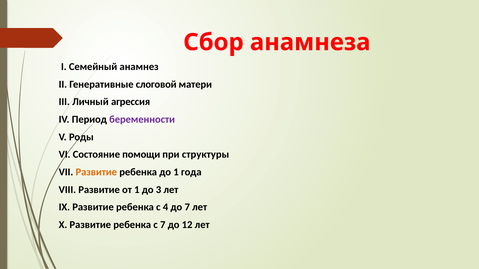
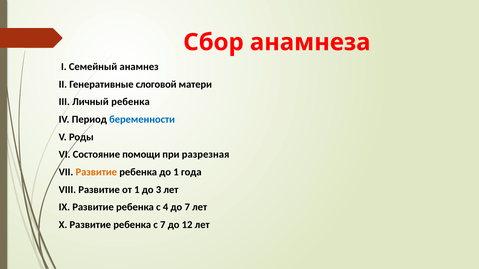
Личный агрессия: агрессия -> ребенка (130, 102)
беременности colour: purple -> blue (142, 120)
структуры: структуры -> разрезная (206, 155)
